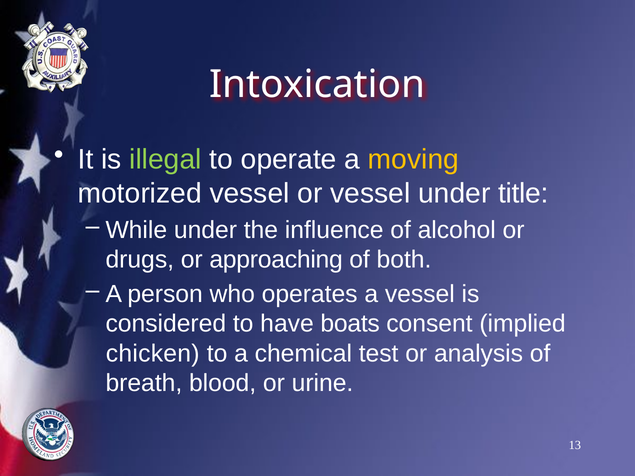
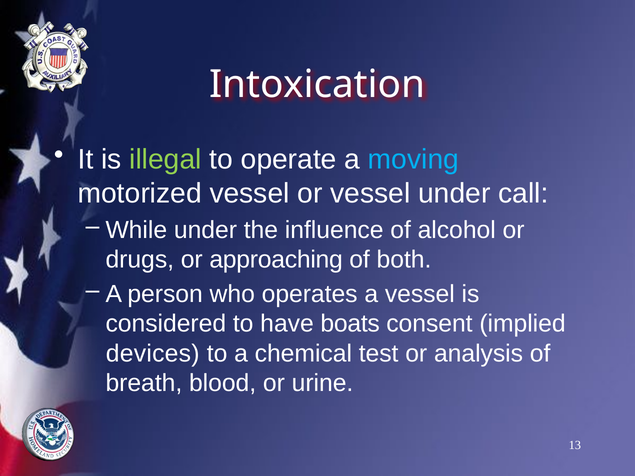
moving colour: yellow -> light blue (413, 160)
title: title -> call (523, 194)
chicken: chicken -> devices (153, 354)
